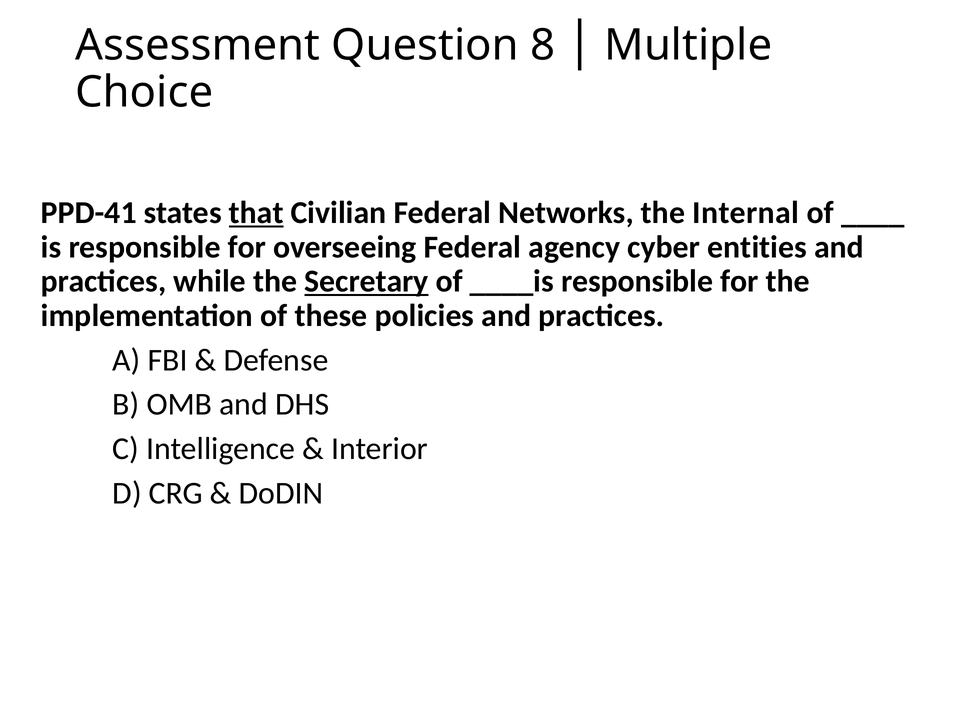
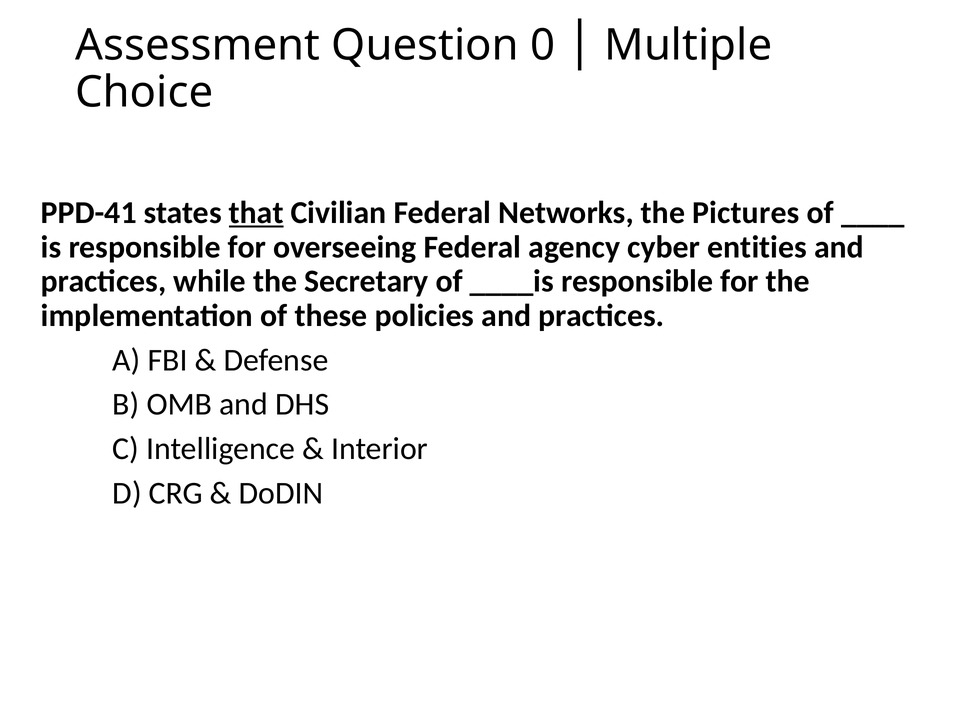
8: 8 -> 0 (543, 45)
Internal: Internal -> Pictures (746, 213)
Secretary underline: present -> none (366, 282)
